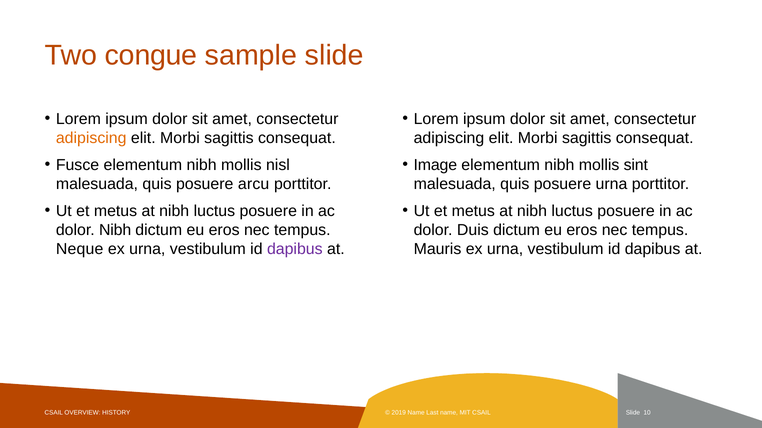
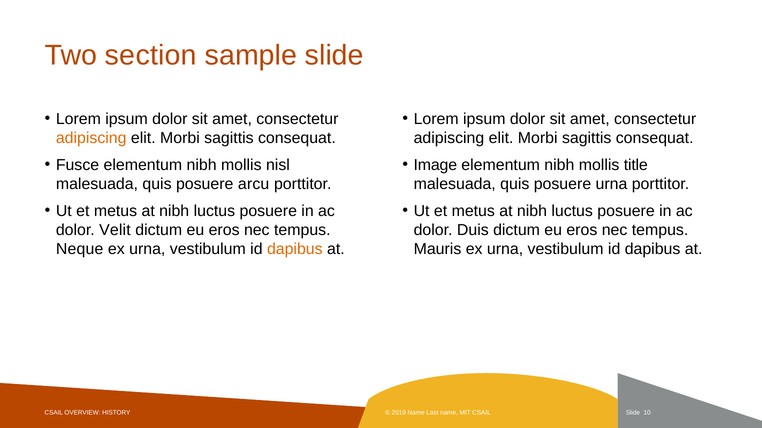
congue: congue -> section (151, 56)
sint: sint -> title (636, 165)
dolor Nibh: Nibh -> Velit (115, 230)
dapibus colour: purple -> orange (295, 249)
